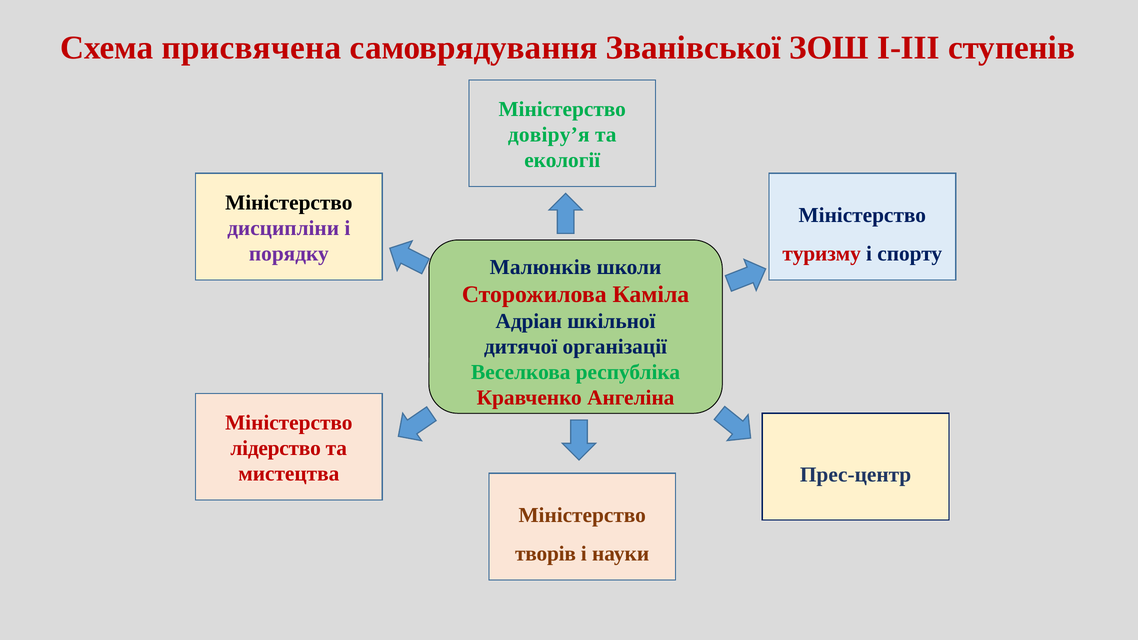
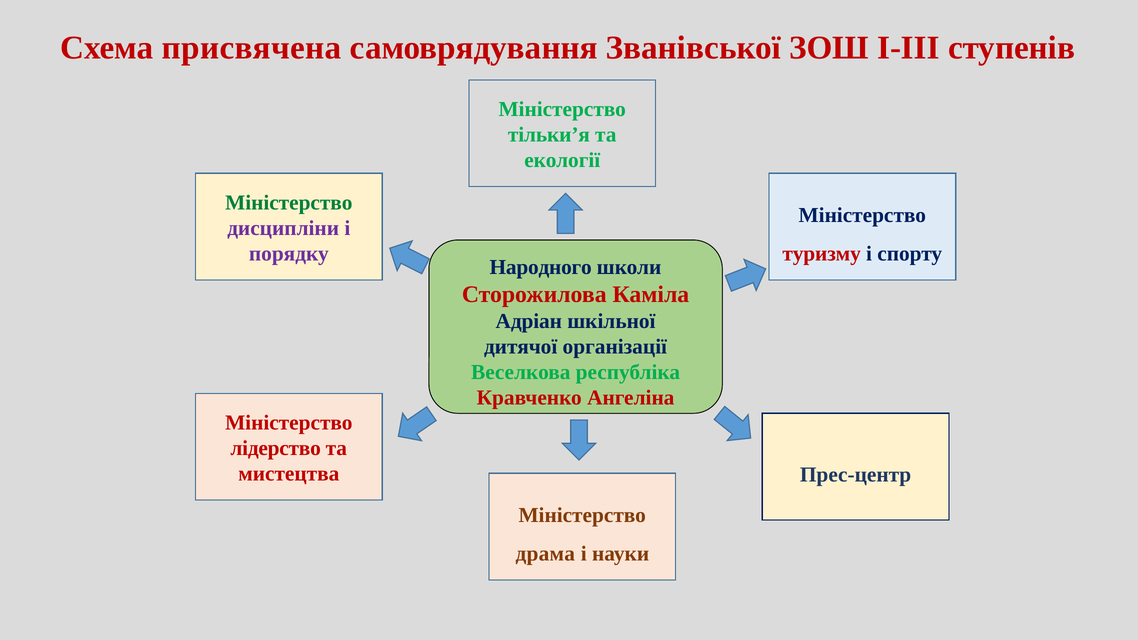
довіру’я: довіру’я -> тільки’я (549, 135)
Міністерство colour: black -> green (289, 203)
Малюнків: Малюнків -> Народного (541, 267)
творів: творів -> драма (545, 554)
